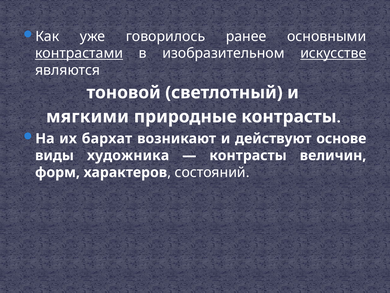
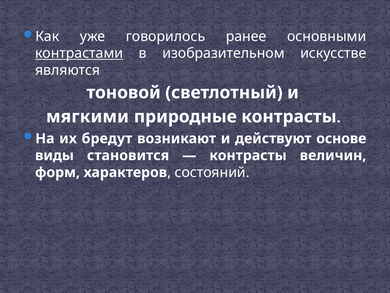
искусстве underline: present -> none (333, 53)
бархат: бархат -> бредут (107, 138)
художника: художника -> становится (128, 155)
